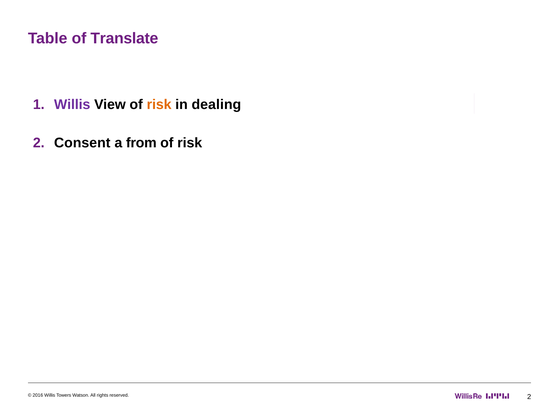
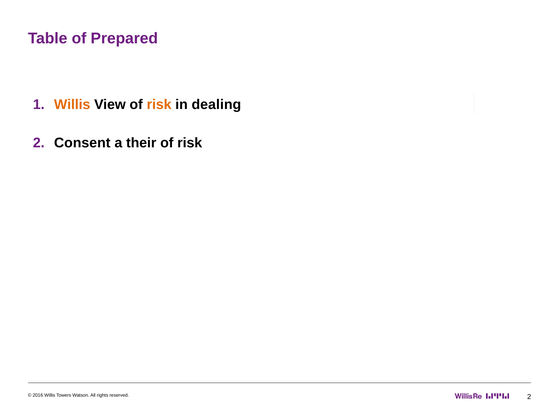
Translate: Translate -> Prepared (124, 38)
Willis colour: purple -> orange (72, 104)
from: from -> their (141, 142)
